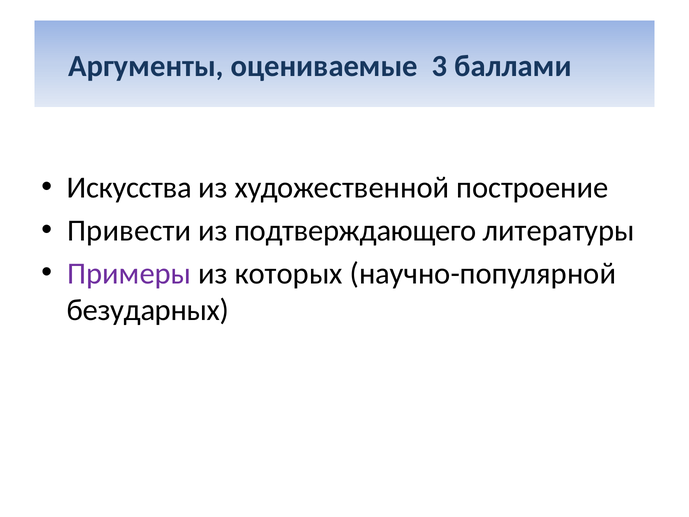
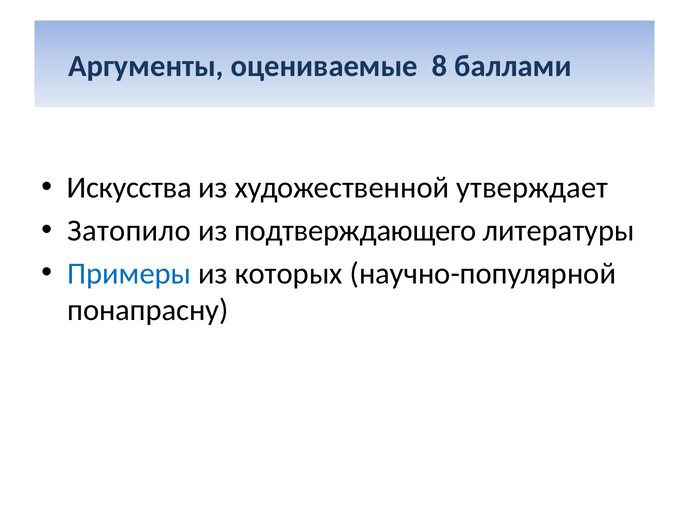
3: 3 -> 8 (439, 66)
построение: построение -> утверждает (532, 187)
Привести: Привести -> Затопило (129, 230)
Примеры colour: purple -> blue (129, 273)
безударных: безударных -> понапрасну (148, 310)
